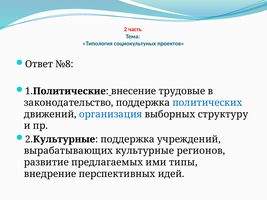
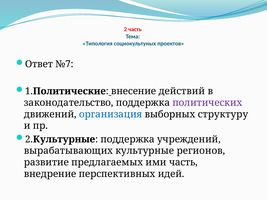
№8: №8 -> №7 (65, 64)
трудовые: трудовые -> действий (182, 91)
политических colour: blue -> purple (207, 103)
ими типы: типы -> часть (183, 163)
